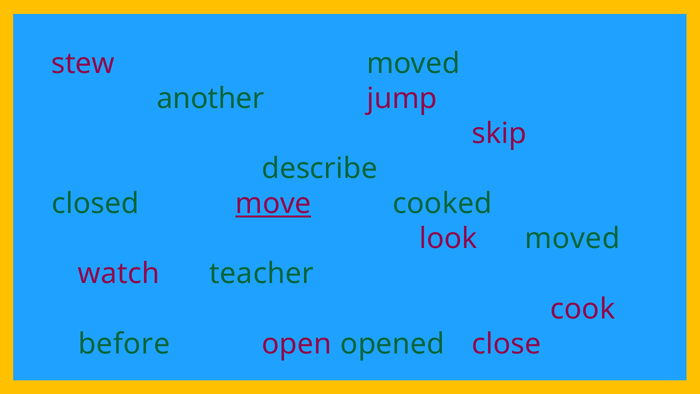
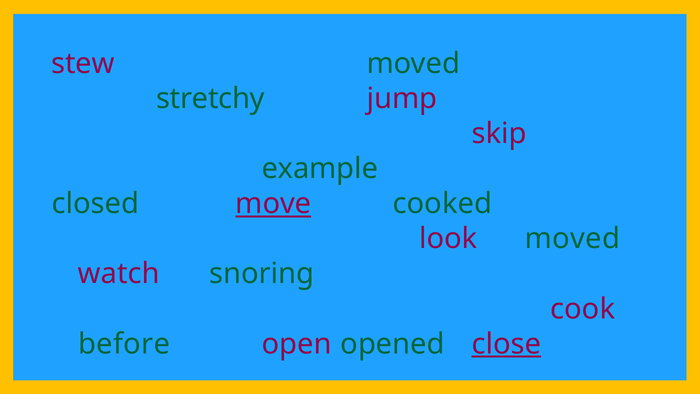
another: another -> stretchy (210, 99)
describe: describe -> example (320, 169)
teacher: teacher -> snoring (262, 274)
close underline: none -> present (506, 344)
